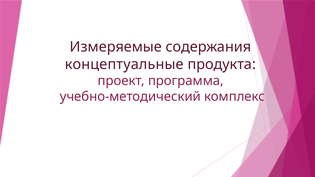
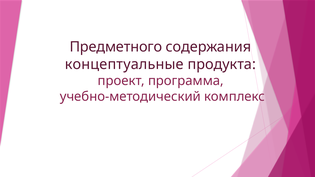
Измеряемые: Измеряемые -> Предметного (116, 47)
